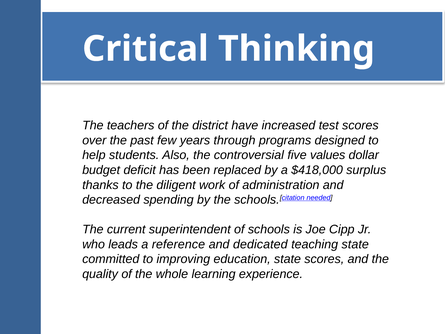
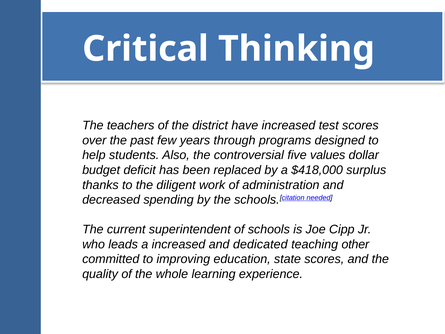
a reference: reference -> increased (179, 244)
teaching state: state -> other (355, 244)
